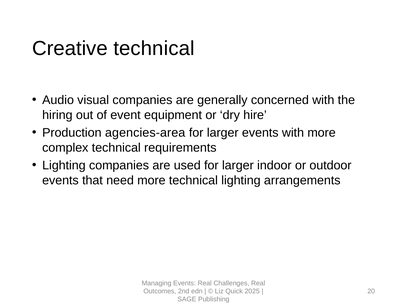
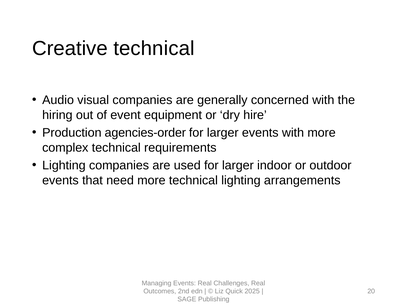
agencies-area: agencies-area -> agencies-order (145, 133)
